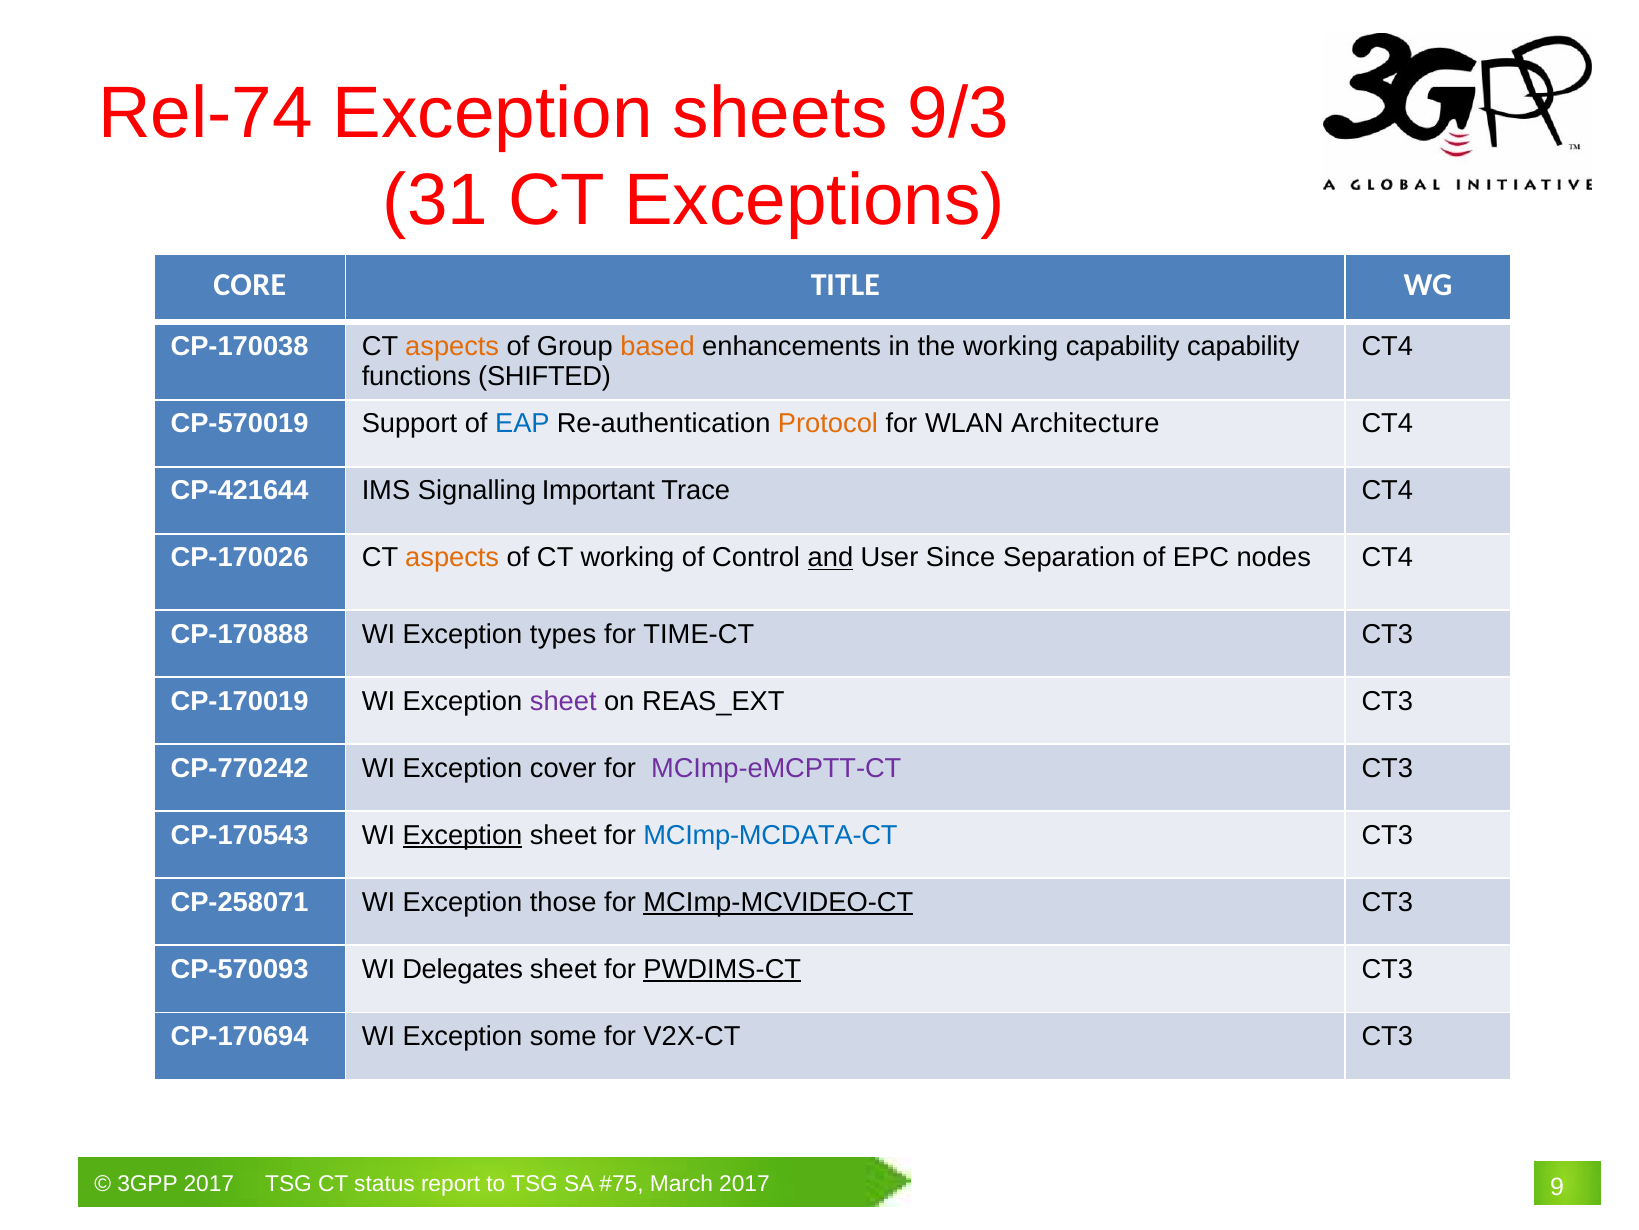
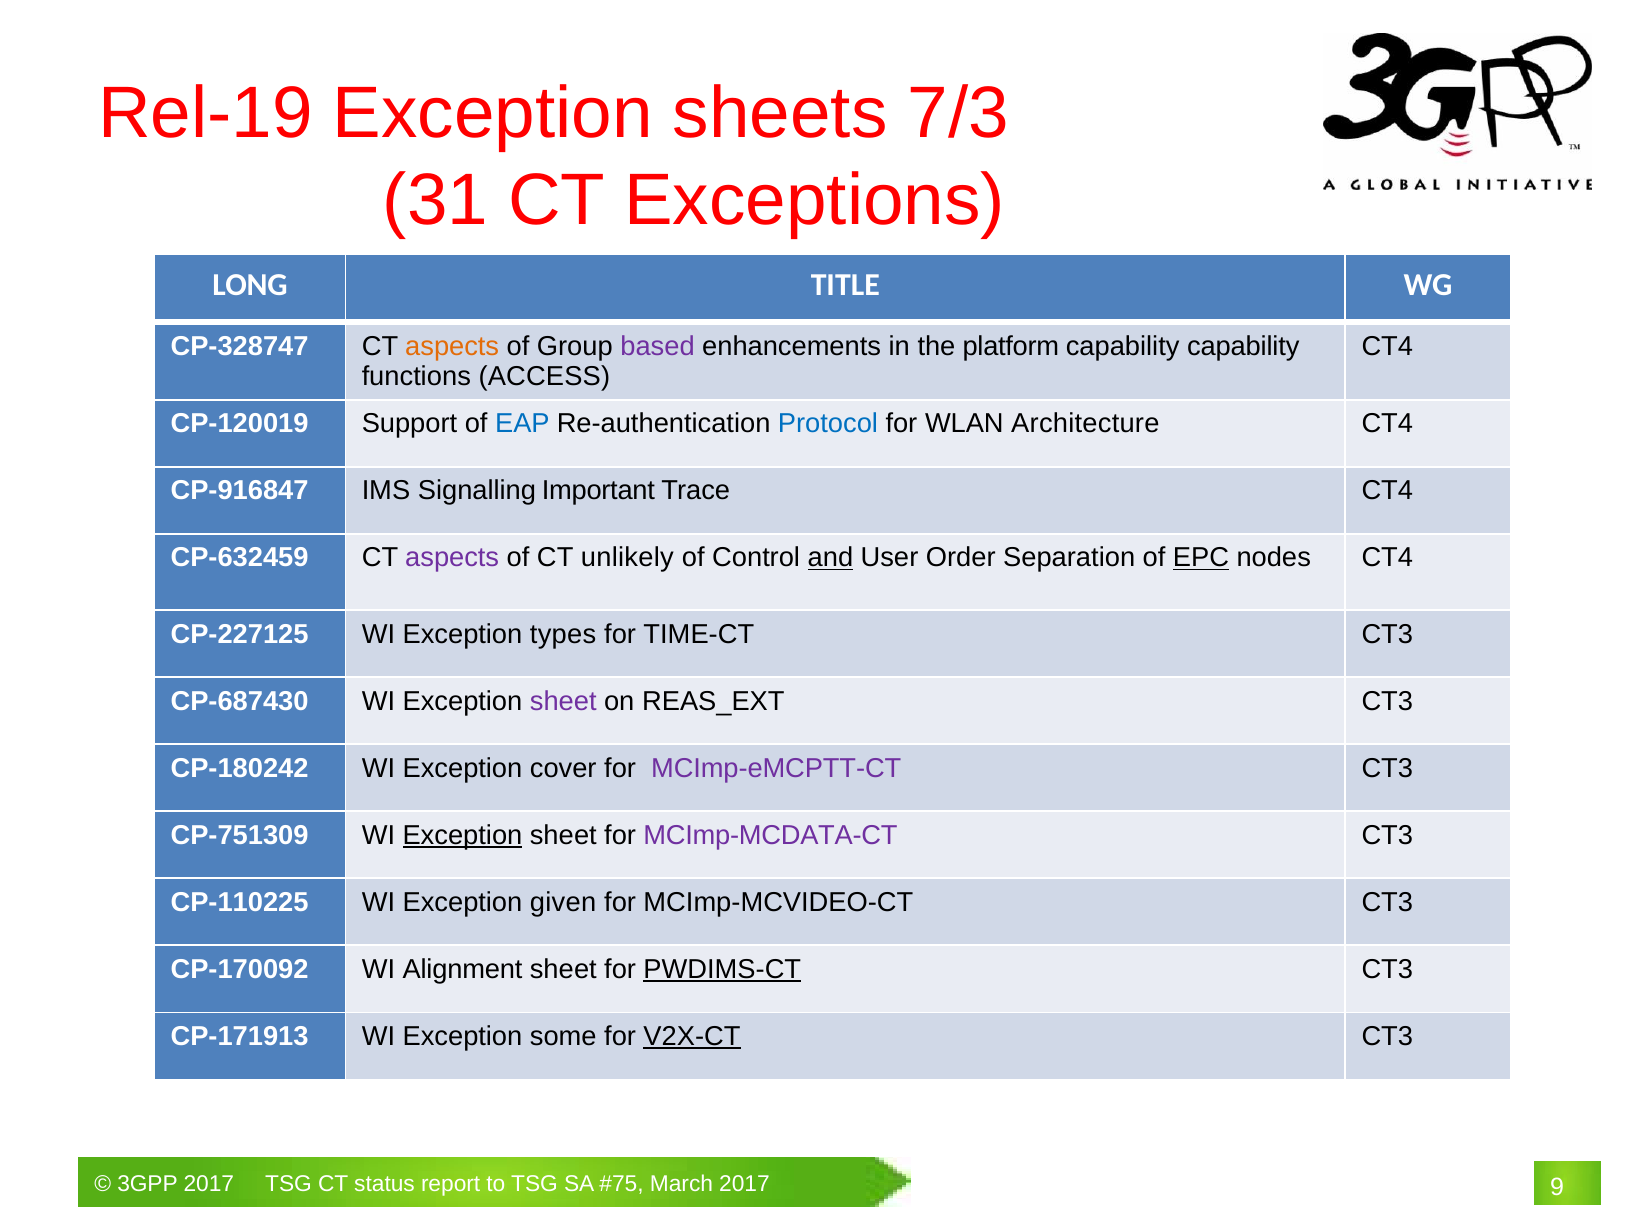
Rel-74: Rel-74 -> Rel-19 (205, 113)
9/3: 9/3 -> 7/3 (958, 113)
CORE: CORE -> LONG (250, 285)
CP-170038: CP-170038 -> CP-328747 (240, 346)
based colour: orange -> purple (658, 346)
the working: working -> platform (1011, 346)
SHIFTED: SHIFTED -> ACCESS (544, 377)
CP-570019: CP-570019 -> CP-120019 (240, 424)
Protocol colour: orange -> blue (828, 424)
CP-421644: CP-421644 -> CP-916847 (240, 491)
CP-170026: CP-170026 -> CP-632459 (240, 558)
aspects colour: orange -> purple (452, 558)
CT working: working -> unlikely (627, 558)
Since: Since -> Order (961, 558)
EPC underline: none -> present (1201, 558)
CP-170888: CP-170888 -> CP-227125 (240, 634)
CP-170019: CP-170019 -> CP-687430 (240, 701)
CP-770242: CP-770242 -> CP-180242 (240, 768)
CP-170543: CP-170543 -> CP-751309 (240, 835)
MCImp-MCDATA-CT colour: blue -> purple (770, 835)
CP-258071: CP-258071 -> CP-110225 (240, 902)
those: those -> given (563, 902)
MCImp-MCVIDEO-CT underline: present -> none (778, 902)
CP-570093: CP-570093 -> CP-170092 (240, 969)
Delegates: Delegates -> Alignment (463, 969)
CP-170694: CP-170694 -> CP-171913 (240, 1036)
V2X-CT underline: none -> present (692, 1036)
